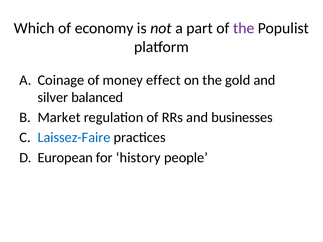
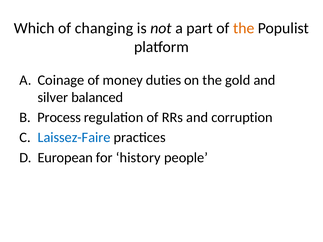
economy: economy -> changing (104, 28)
the colour: purple -> orange (244, 28)
effect: effect -> duties (164, 80)
Market: Market -> Process (59, 117)
businesses: businesses -> corruption (242, 117)
